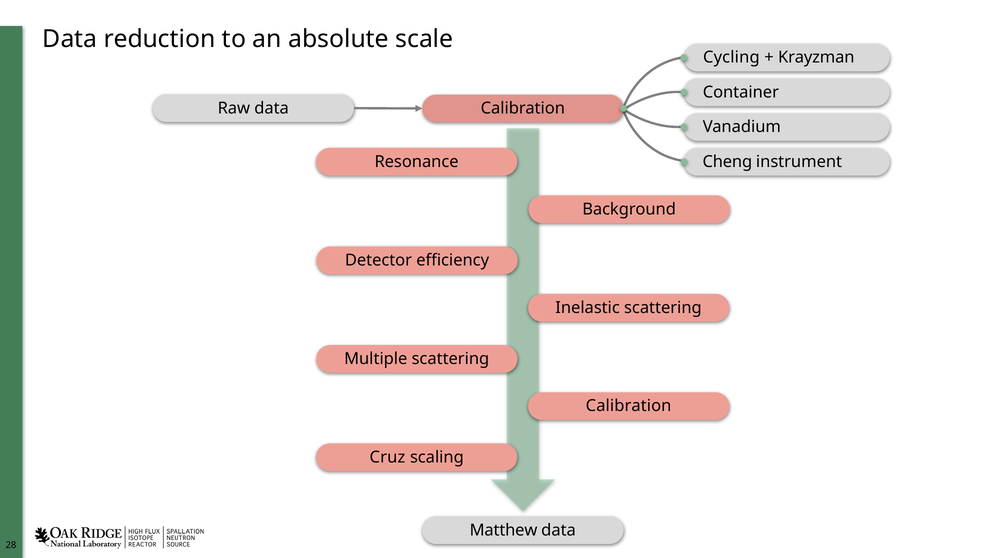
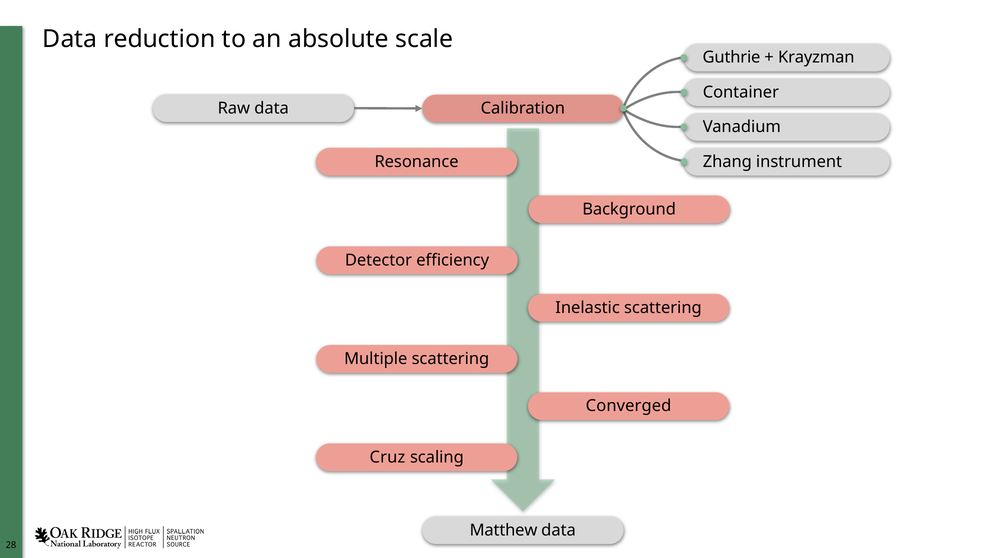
Cycling: Cycling -> Guthrie (732, 57)
Cheng: Cheng -> Zhang (727, 162)
Calibration: Calibration -> Converged (629, 406)
